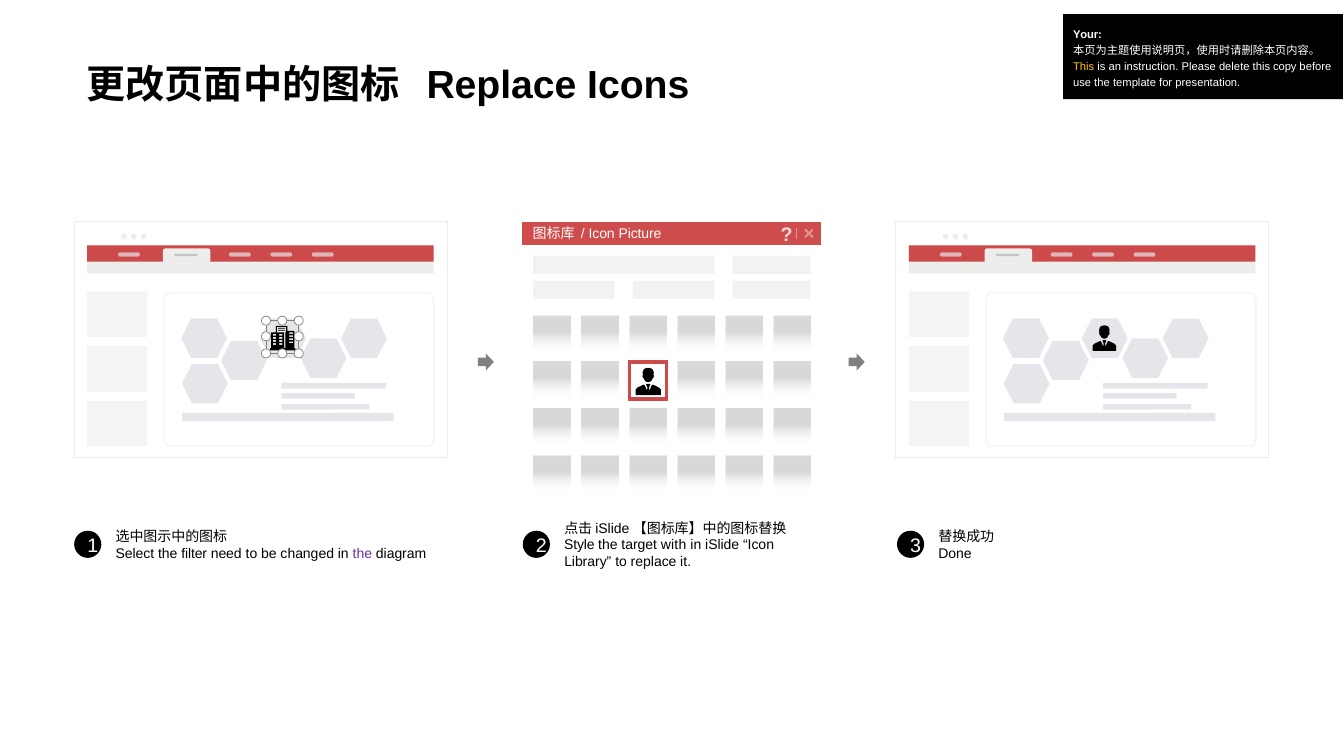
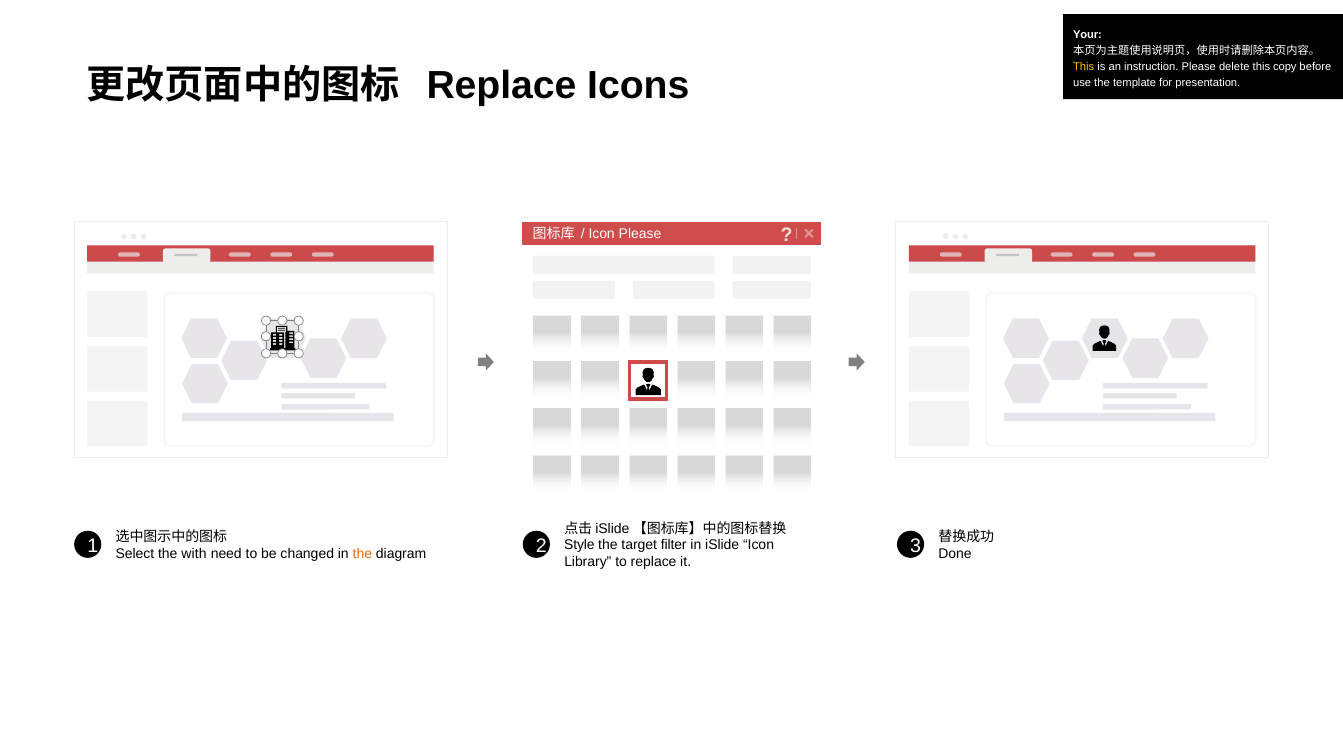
Icon Picture: Picture -> Please (640, 235)
with: with -> filter (674, 546)
filter: filter -> with (194, 554)
the colour: purple -> orange (362, 554)
